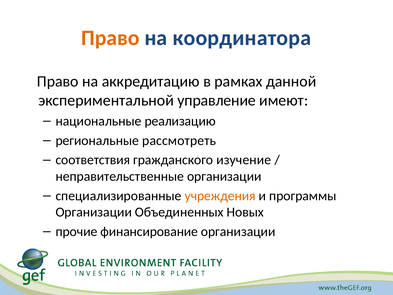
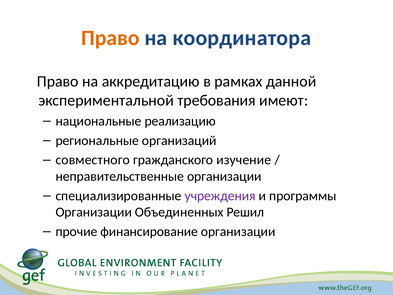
управление: управление -> требования (217, 100)
рассмотреть: рассмотреть -> организаций (179, 140)
соответствия: соответствия -> совместного (93, 160)
учреждения colour: orange -> purple (220, 196)
Новых: Новых -> Решил (245, 212)
